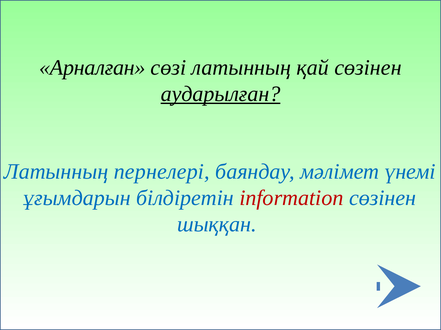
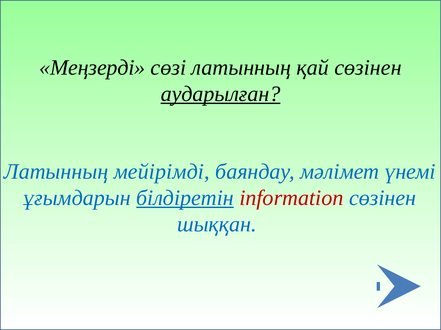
Арналған: Арналған -> Меңзерді (92, 68)
пернелері: пернелері -> мейірімді (162, 172)
білдіретін underline: none -> present (185, 198)
